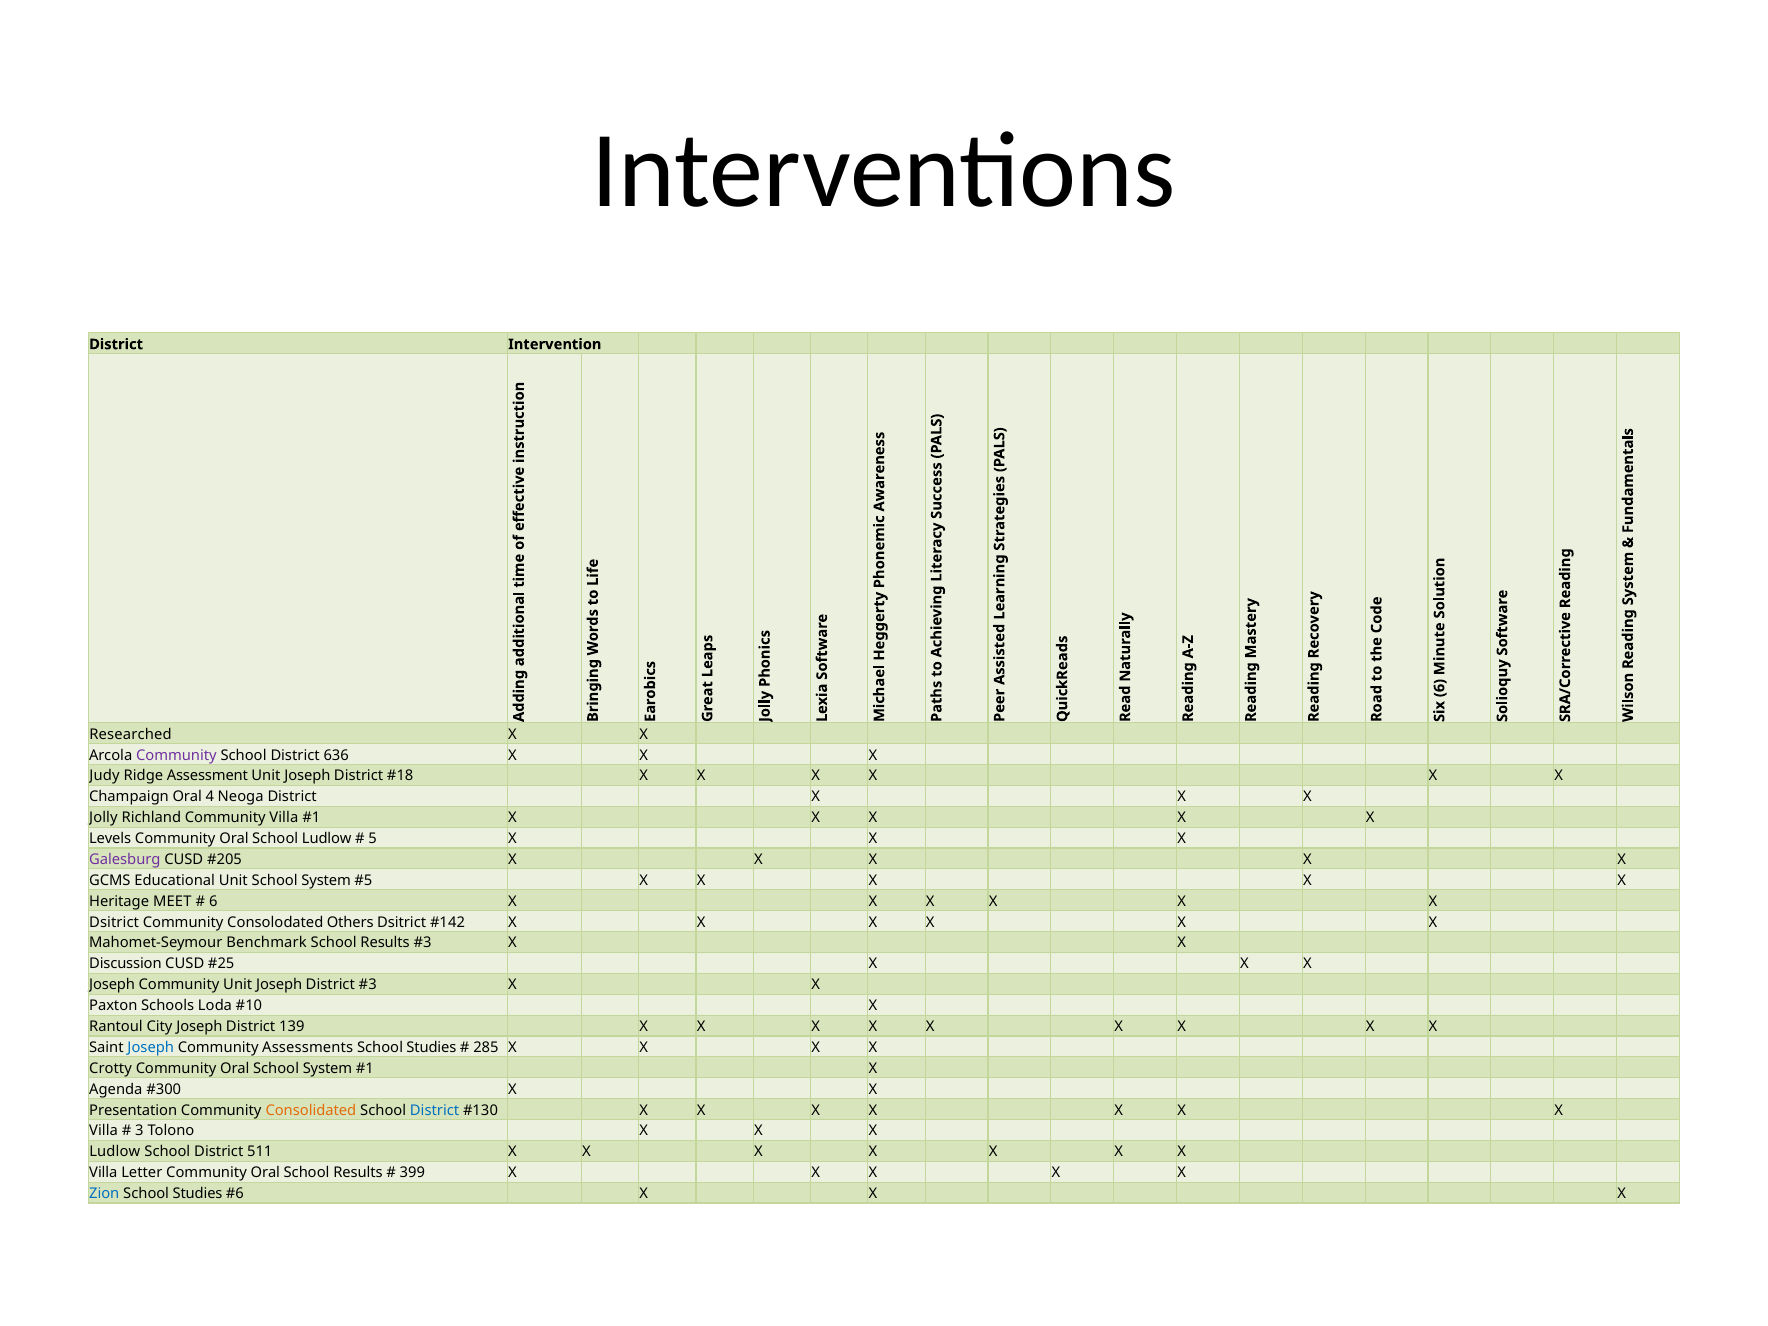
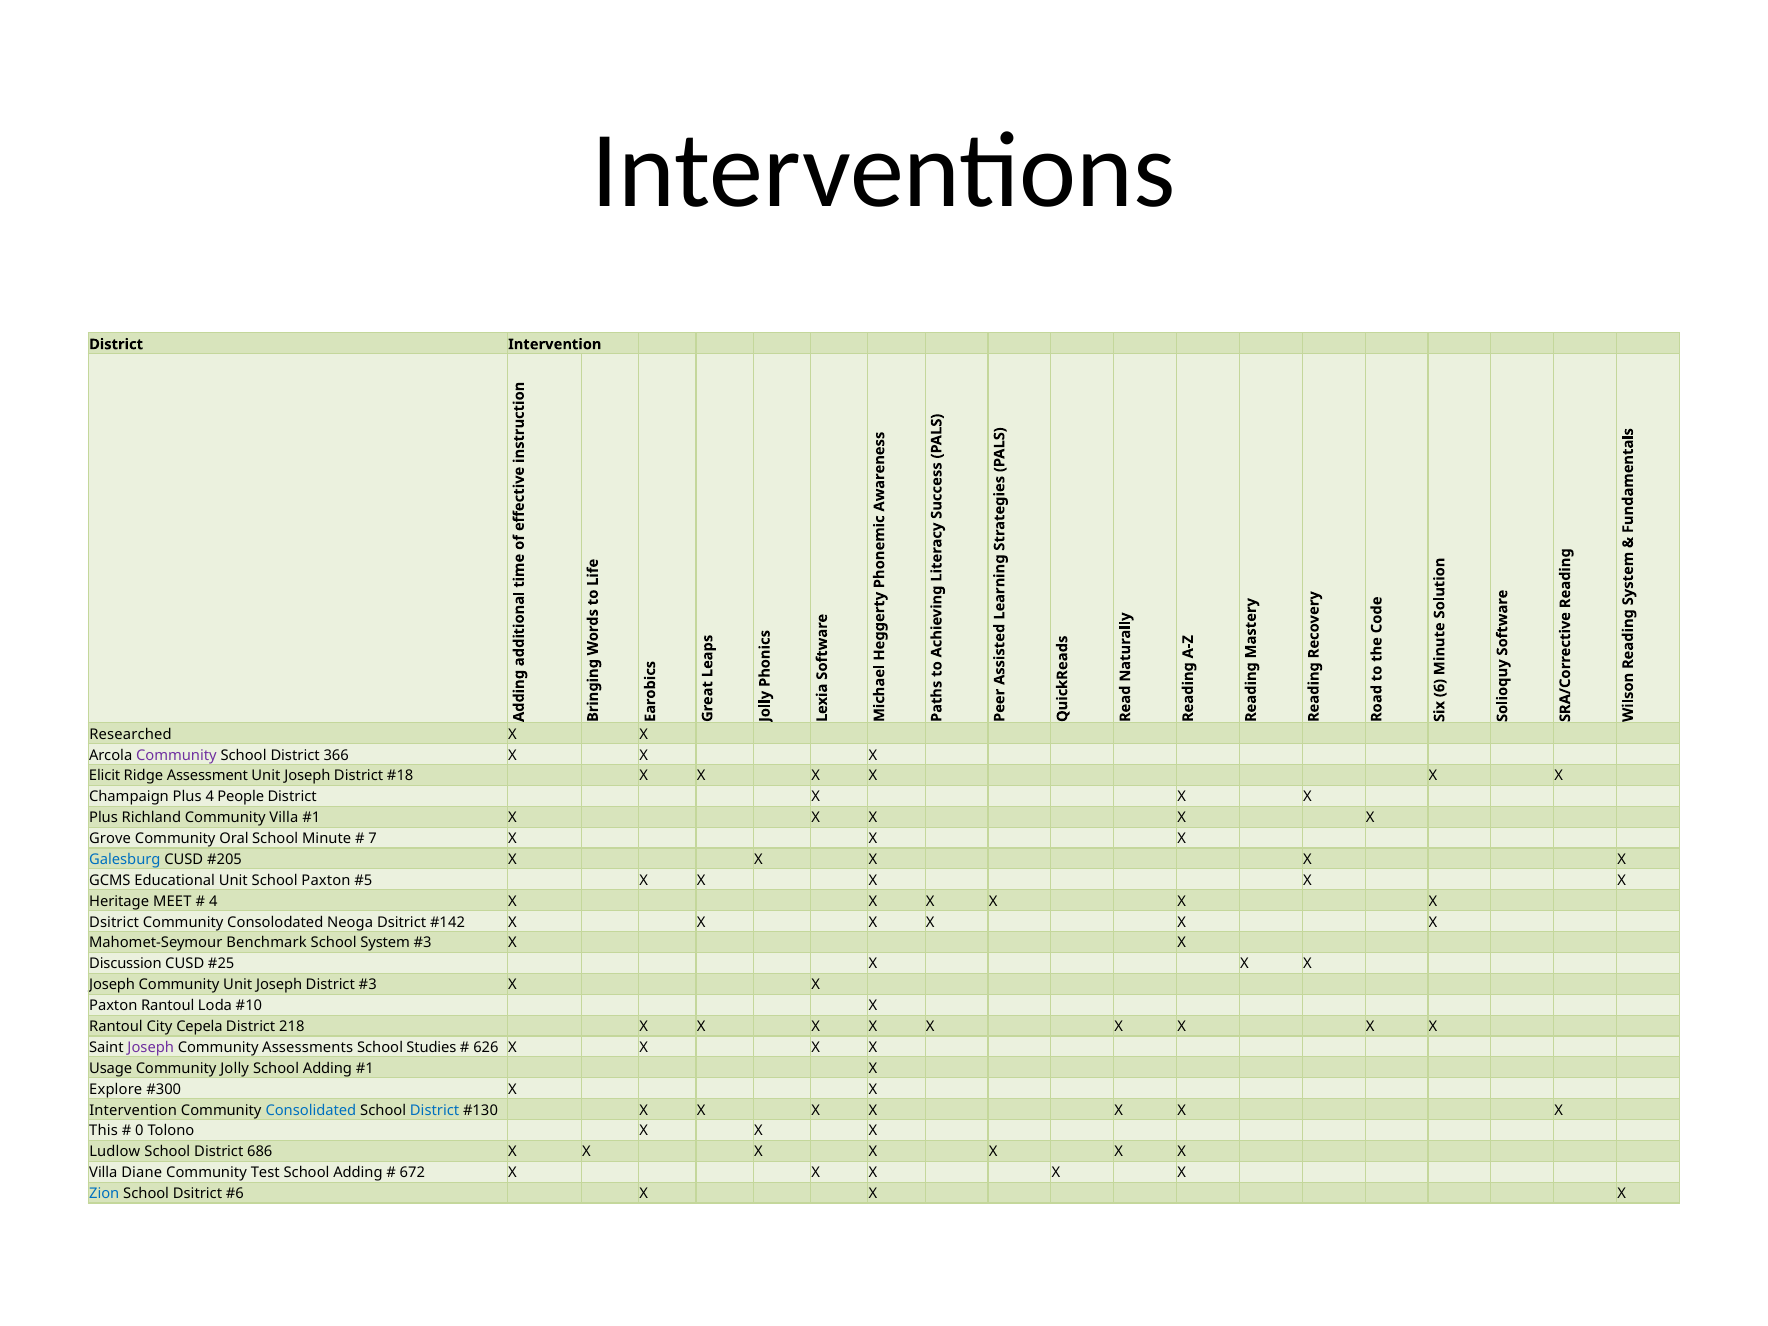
636: 636 -> 366 (336, 755)
Judy: Judy -> Elicit (105, 776)
Champaign Oral: Oral -> Plus (187, 797)
Neoga: Neoga -> People (241, 797)
Jolly: Jolly -> Plus (104, 818)
Levels: Levels -> Grove (110, 839)
School Ludlow: Ludlow -> Minute (327, 839)
5: 5 -> 7 (373, 839)
Galesburg colour: purple -> blue (125, 860)
Unit School System: System -> Paxton (326, 880)
6: 6 -> 4 (213, 901)
Others: Others -> Neoga (350, 922)
Results: Results -> System (385, 943)
Paxton Schools: Schools -> Rantoul (168, 1006)
City Joseph: Joseph -> Cepela (199, 1027)
139: 139 -> 218 (292, 1027)
Joseph colour: blue -> purple (151, 1048)
285: 285 -> 626 (486, 1048)
Crotty: Crotty -> Usage (111, 1068)
Oral: Oral -> Jolly (235, 1068)
System: System -> Adding (327, 1068)
Agenda: Agenda -> Explore (116, 1089)
Presentation: Presentation -> Intervention (133, 1110)
Consolidated colour: orange -> blue (311, 1110)
Villa: Villa -> This (104, 1131)
3: 3 -> 0 (139, 1131)
511: 511 -> 686 (260, 1152)
Letter: Letter -> Diane (142, 1173)
Oral: Oral -> Test (265, 1173)
Results: Results -> Adding (358, 1173)
399: 399 -> 672 (412, 1173)
Studies: Studies -> Dsitrict (198, 1194)
